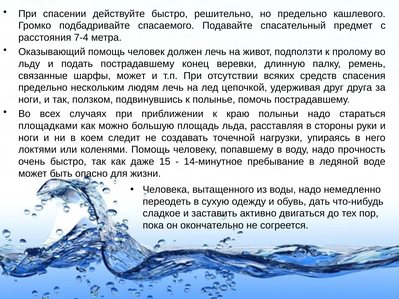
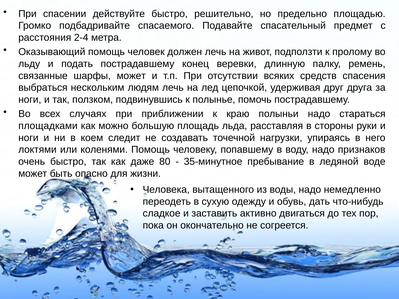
кашлевого: кашлевого -> площадью (360, 14)
7-4: 7-4 -> 2-4 (81, 38)
предельно: предельно -> выбраться (43, 88)
прочность: прочность -> признаков (362, 150)
15: 15 -> 80 (165, 162)
14-минутное: 14-минутное -> 35-минутное (213, 162)
